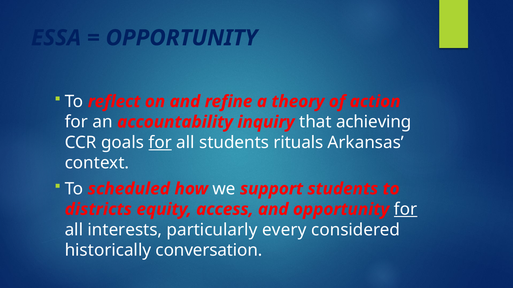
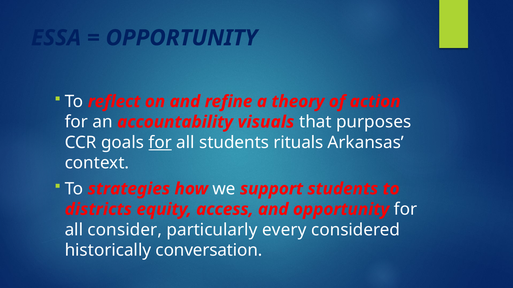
inquiry: inquiry -> visuals (266, 122)
achieving: achieving -> purposes (374, 122)
scheduled: scheduled -> strategies (129, 189)
for underline: present -> none (406, 210)
interests: interests -> consider (125, 230)
